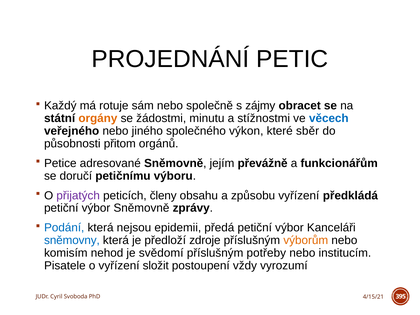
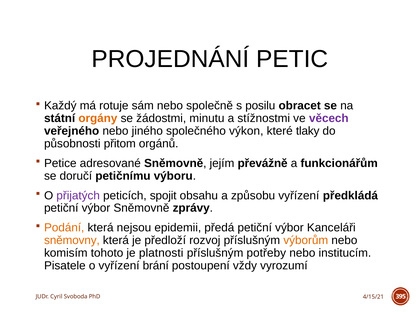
zájmy: zájmy -> posilu (260, 106)
věcech colour: blue -> purple (329, 118)
sběr: sběr -> tlaky (308, 131)
členy: členy -> spojit (163, 195)
Podání colour: blue -> orange (64, 228)
sněmovny colour: blue -> orange (72, 240)
zdroje: zdroje -> rozvoj (205, 240)
nehod: nehod -> tohoto (107, 253)
svědomí: svědomí -> platnosti (161, 253)
složit: složit -> brání (156, 266)
